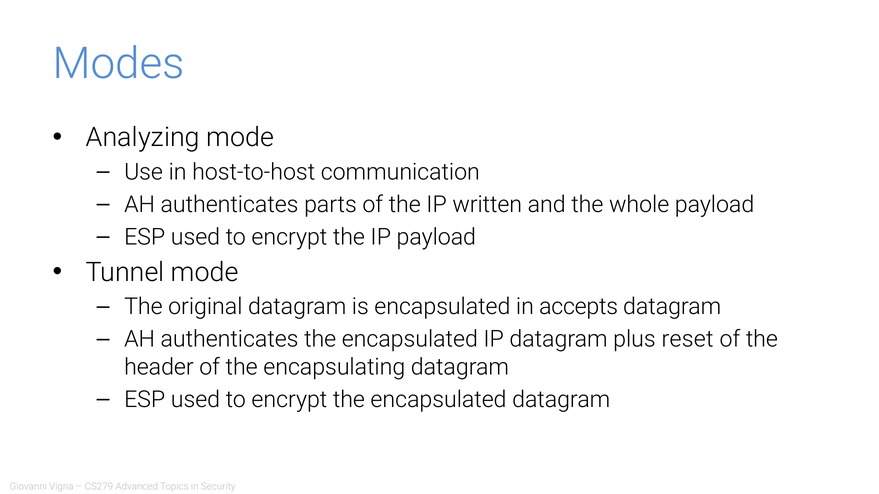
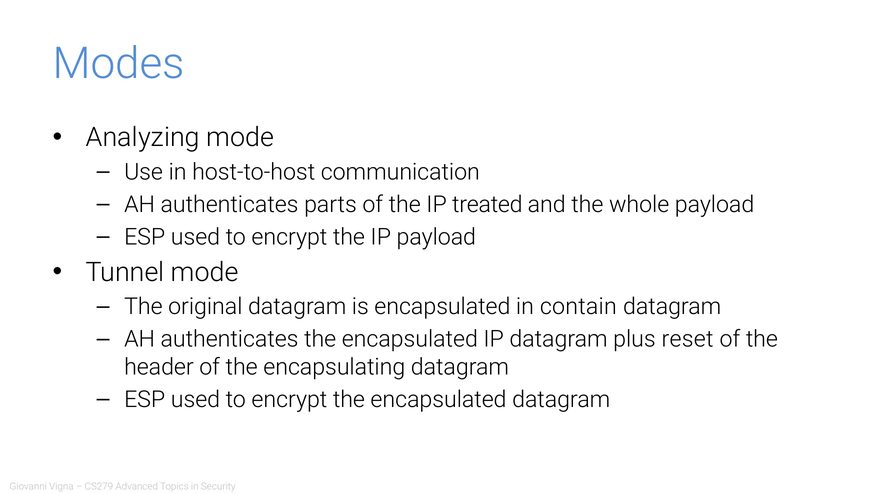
written: written -> treated (487, 205)
accepts: accepts -> contain (578, 307)
